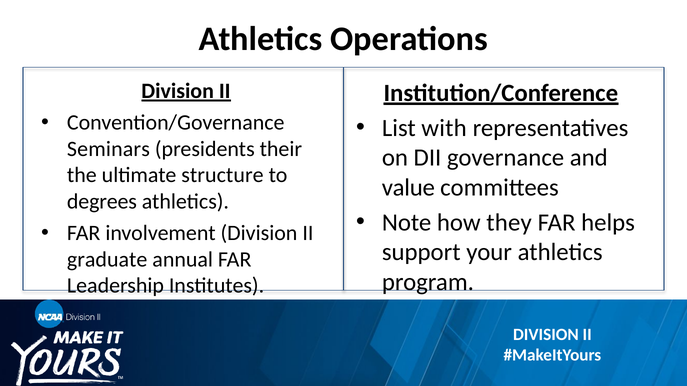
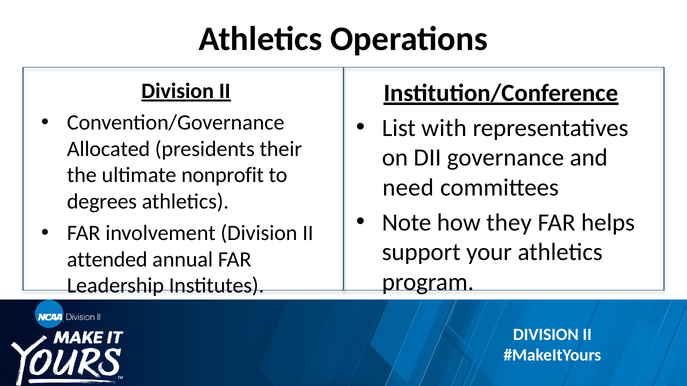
Seminars: Seminars -> Allocated (109, 149)
structure: structure -> nonprofit (223, 175)
value: value -> need (408, 188)
graduate: graduate -> attended (107, 260)
